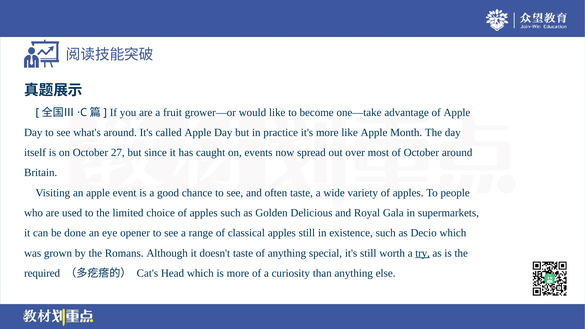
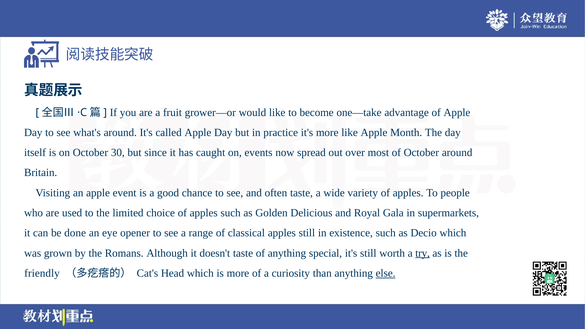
27: 27 -> 30 (118, 153)
required: required -> friendly (42, 273)
else underline: none -> present (386, 273)
